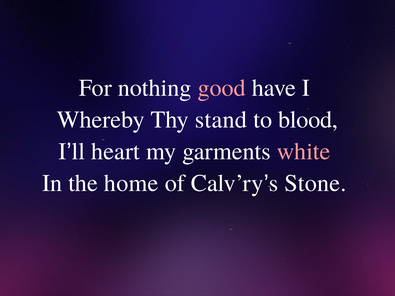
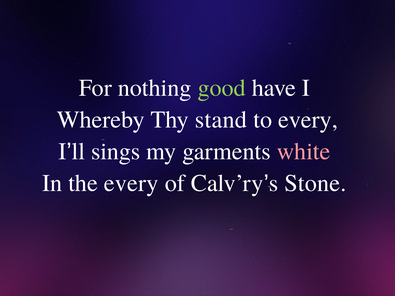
good colour: pink -> light green (222, 88)
to blood: blood -> every (308, 120)
heart: heart -> sings (116, 152)
the home: home -> every (131, 183)
